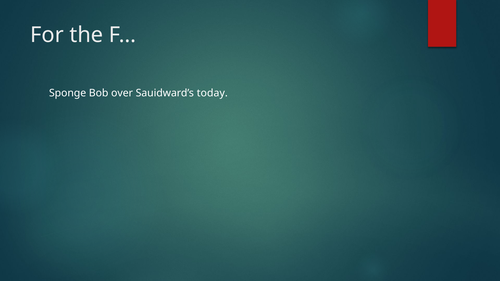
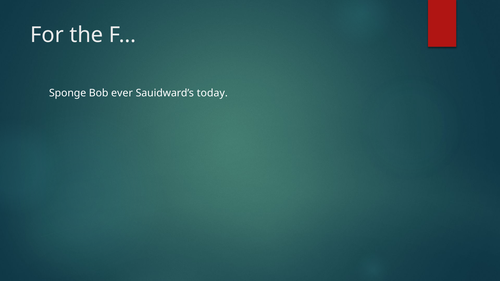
over: over -> ever (122, 93)
